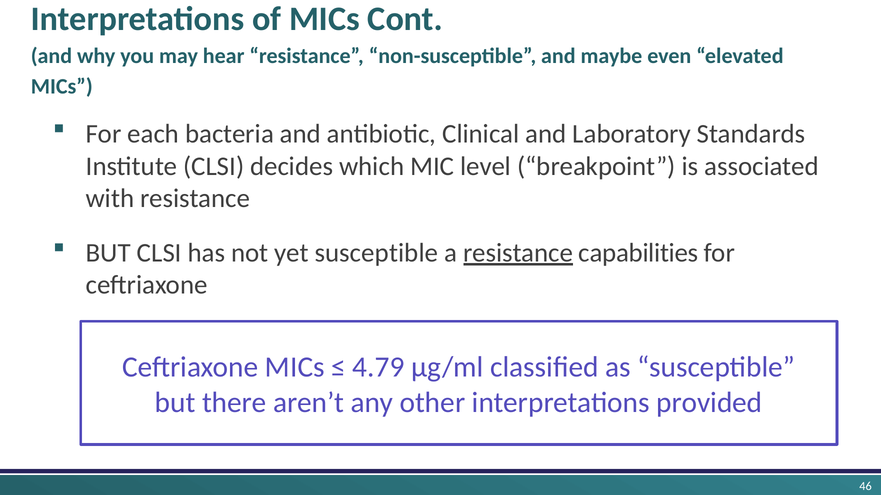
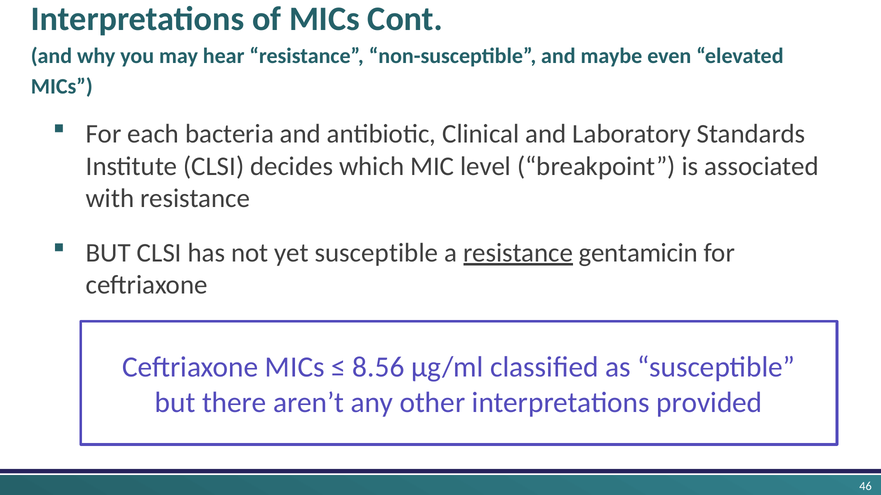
capabilities: capabilities -> gentamicin (638, 253)
4.79: 4.79 -> 8.56 (378, 368)
